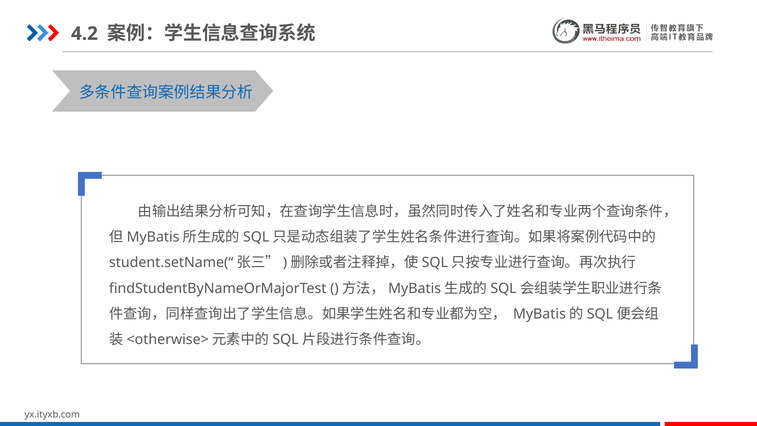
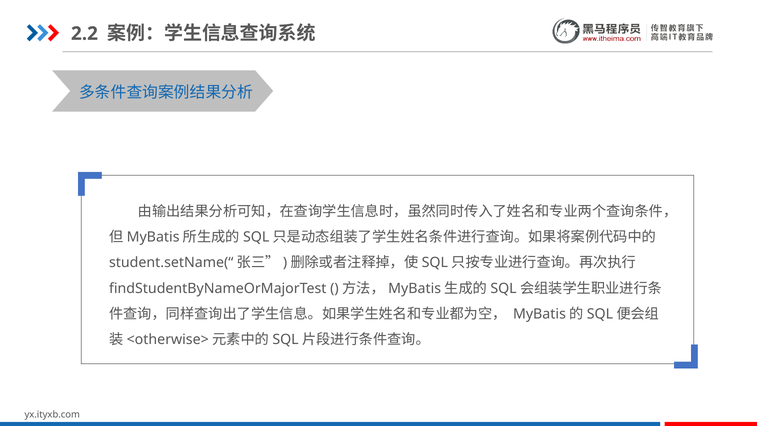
4.2: 4.2 -> 2.2 (84, 34)
